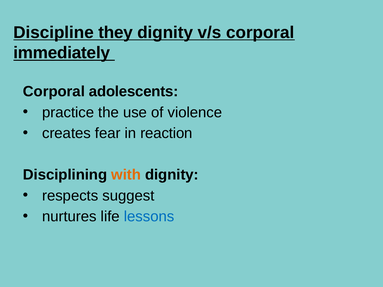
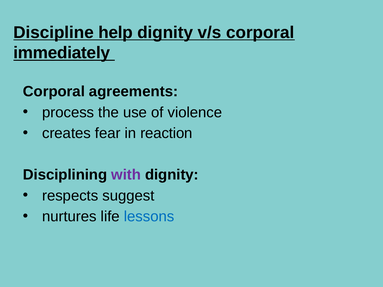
they: they -> help (116, 32)
adolescents: adolescents -> agreements (134, 92)
practice: practice -> process (68, 112)
with colour: orange -> purple (126, 175)
